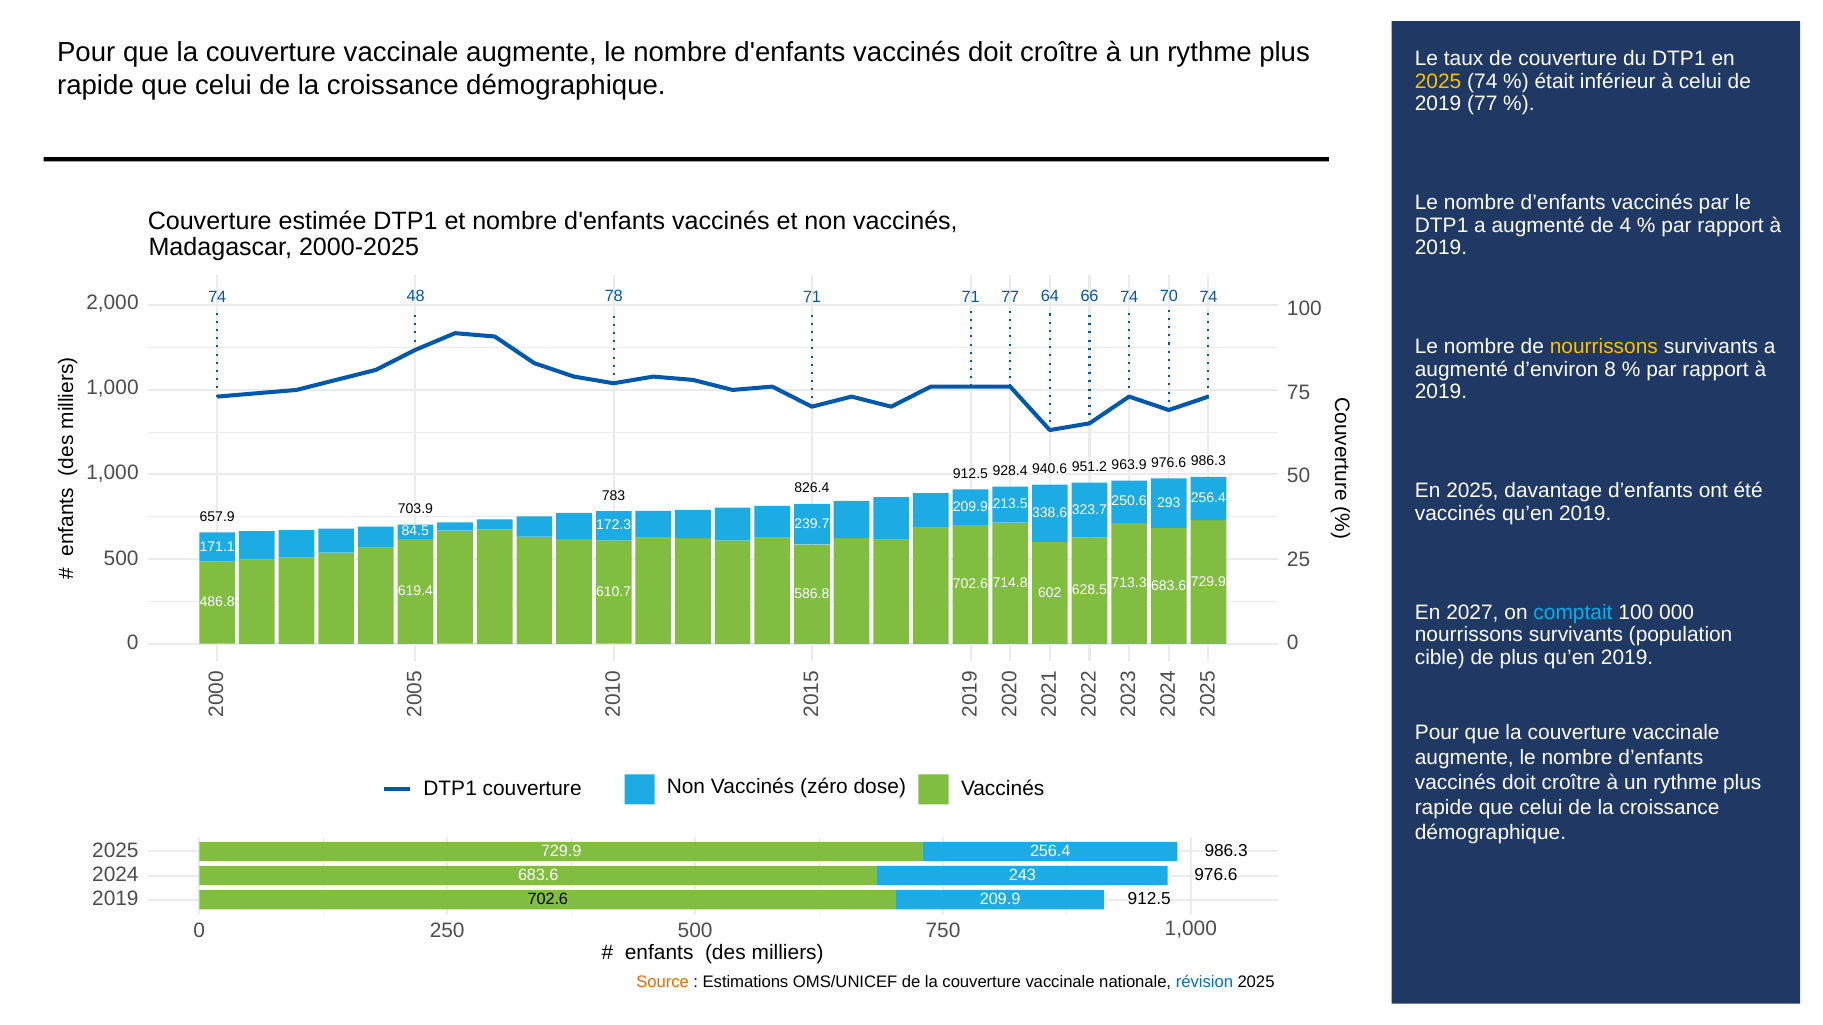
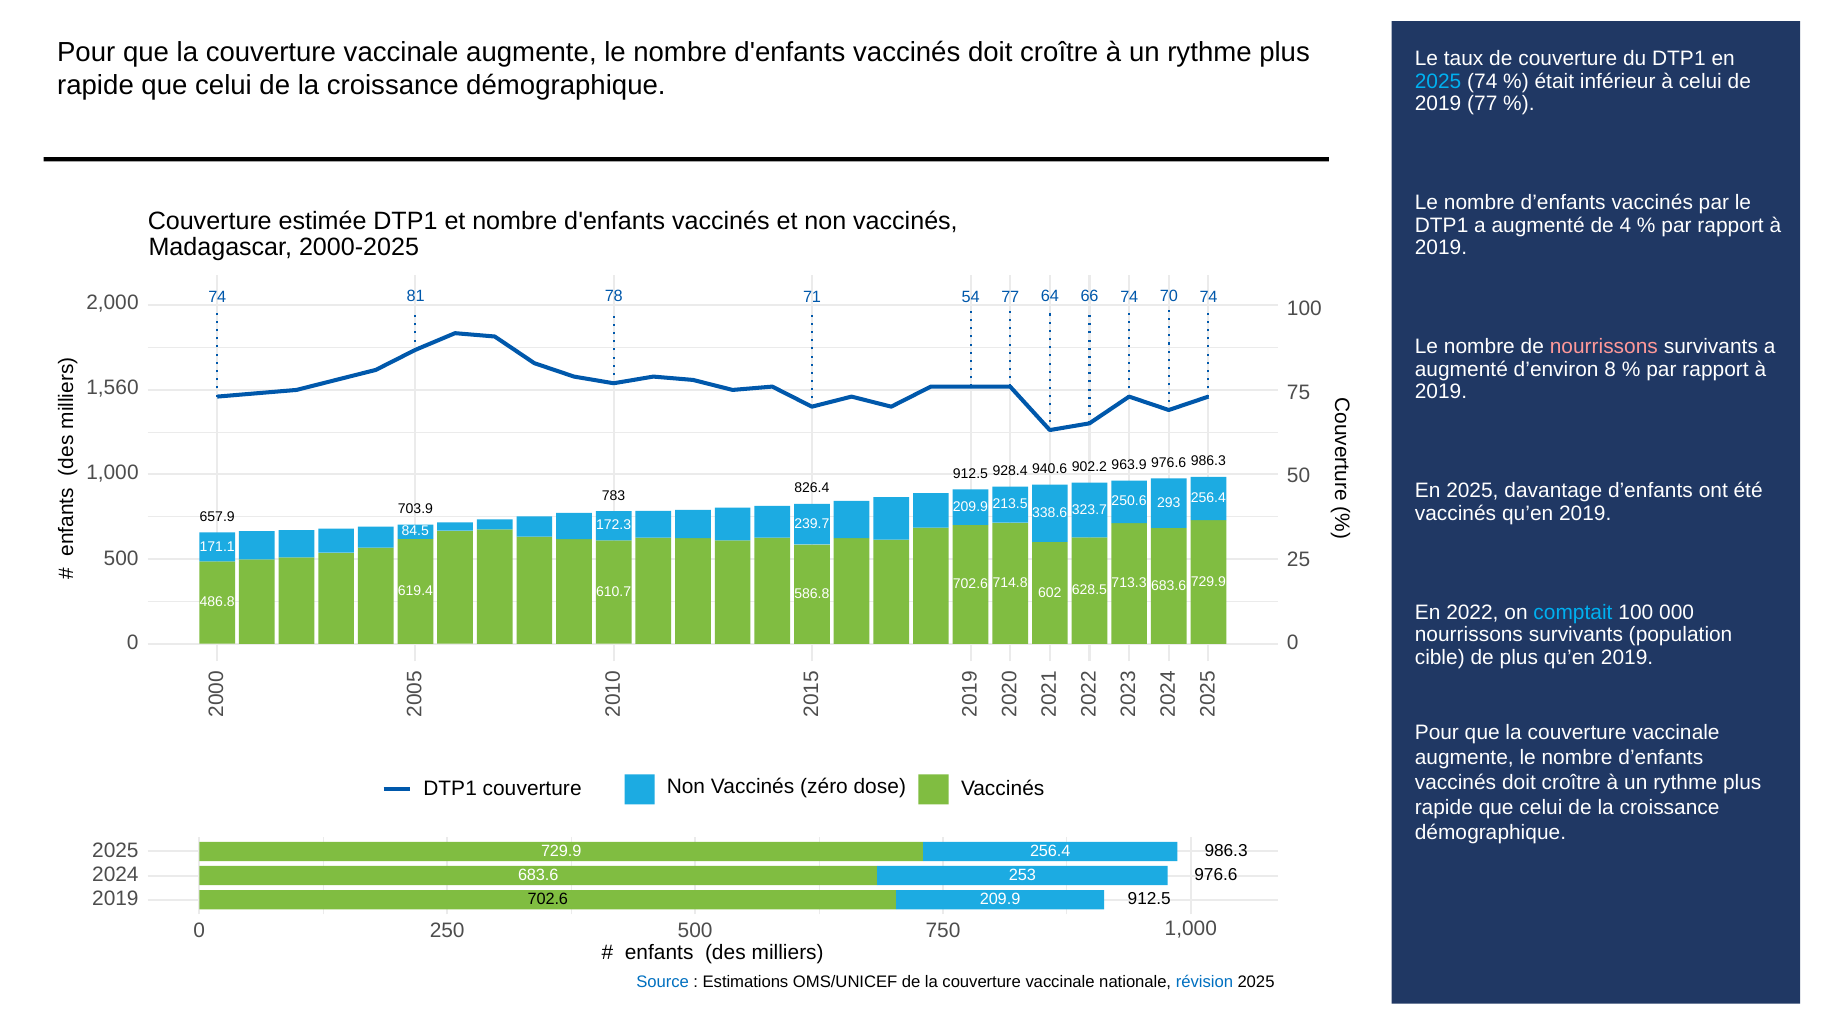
2025 colour: yellow -> light blue (1438, 81)
48: 48 -> 81 (416, 297)
71 71: 71 -> 54 (971, 297)
nourrissons colour: yellow -> pink (1604, 347)
1,000: 1,000 -> 1,560 (112, 388)
951.2: 951.2 -> 902.2 (1089, 467)
2027: 2027 -> 2022 (1472, 613)
243: 243 -> 253 (1022, 875)
Source colour: orange -> blue (663, 982)
